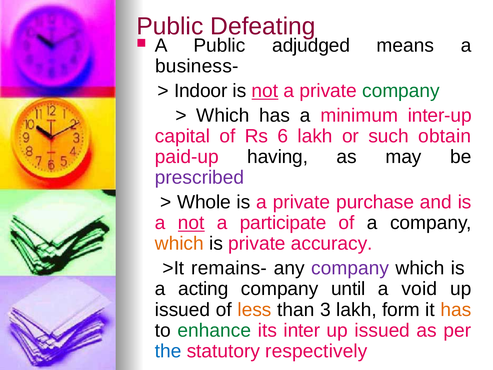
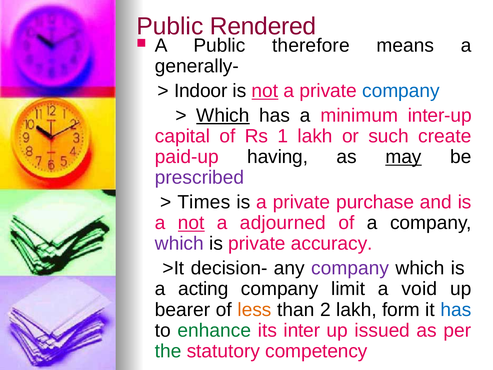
Defeating: Defeating -> Rendered (263, 26)
adjudged: adjudged -> therefore (311, 46)
business-: business- -> generally- (197, 66)
company colour: green -> blue (401, 91)
Which underline: none -> present (223, 115)
6: 6 -> 1 (283, 136)
obtain: obtain -> create (445, 136)
may underline: none -> present (403, 157)
Whole: Whole -> Times (204, 202)
participate: participate -> adjourned (283, 223)
which colour: orange -> purple (179, 243)
remains-: remains- -> decision- (229, 268)
until: until -> limit (348, 289)
issued: issued -> bearer (183, 309)
3: 3 -> 2 (325, 309)
has colour: orange -> blue (456, 309)
the colour: blue -> green (168, 351)
respectively: respectively -> competency (316, 351)
